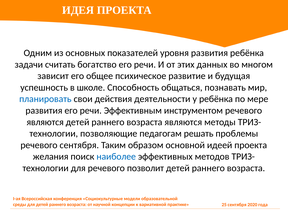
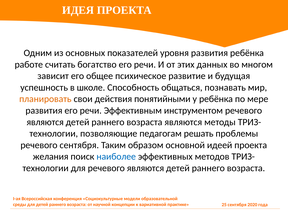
задачи: задачи -> работе (29, 64)
планировать colour: blue -> orange (45, 99)
деятельности: деятельности -> понятийными (162, 99)
для речевого позволит: позволит -> являются (145, 168)
